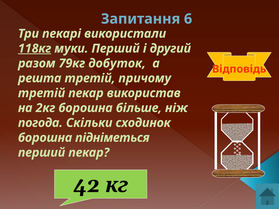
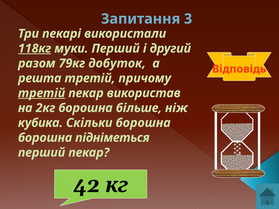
6: 6 -> 3 (188, 19)
третій underline: none -> present (42, 93)
погода: погода -> кубика (40, 123)
Скільки сходинок: сходинок -> борошна (143, 123)
